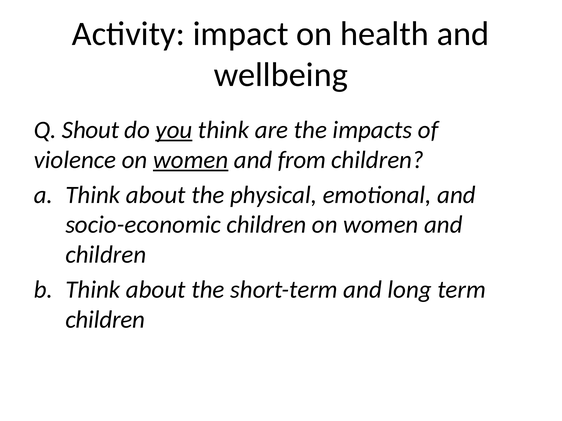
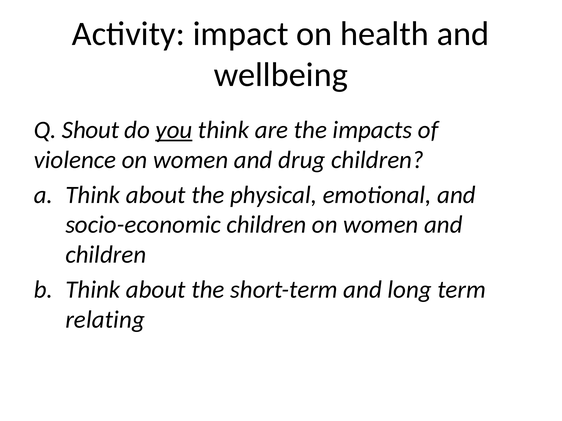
women underline: present -> none (191, 160)
from: from -> drug (302, 160)
children: children -> relating (105, 320)
